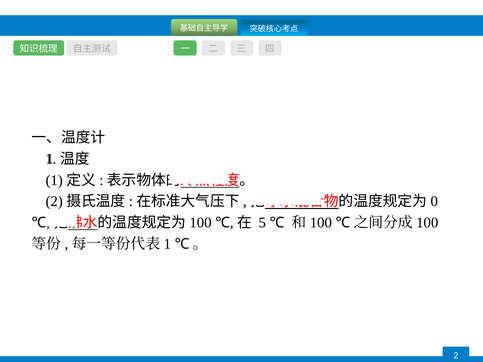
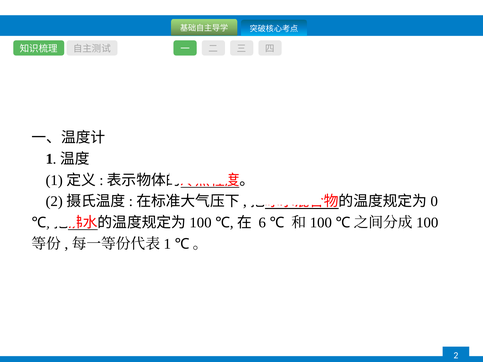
5: 5 -> 6 (262, 223)
